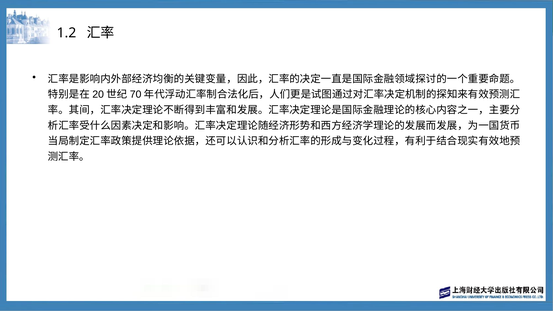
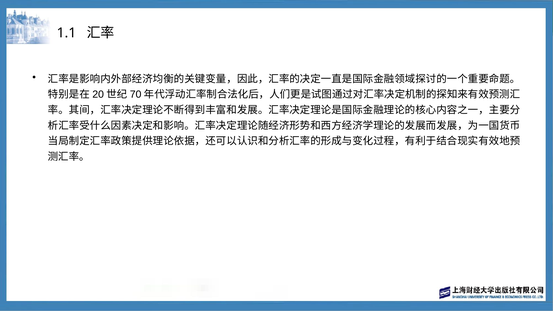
1.2: 1.2 -> 1.1 (66, 33)
